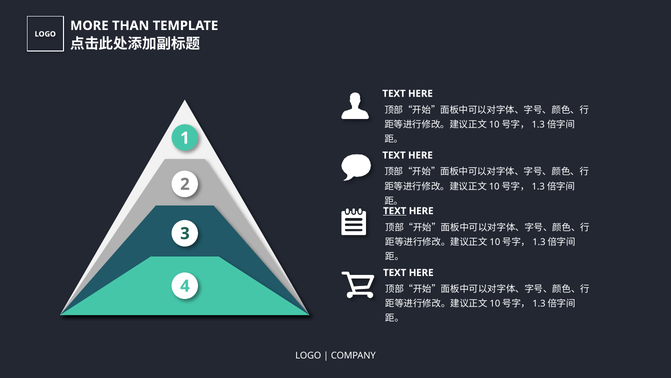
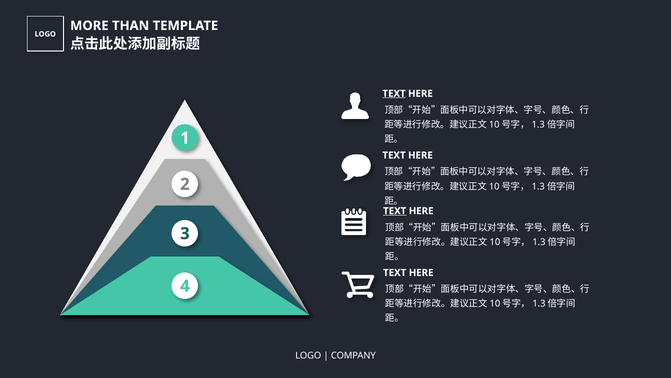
TEXT underline: none -> present (394, 93)
